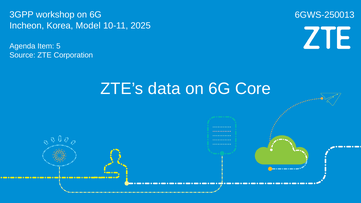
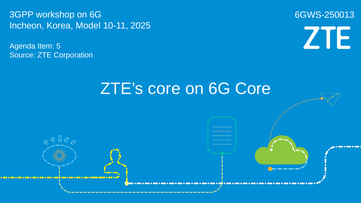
ZTE’s data: data -> core (164, 89)
